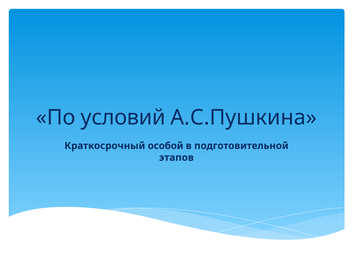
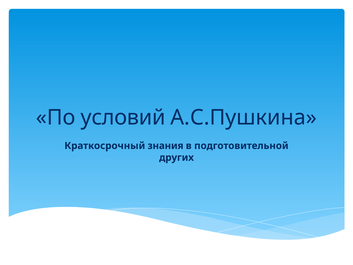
особой: особой -> знания (166, 146)
этапов: этапов -> других (177, 157)
